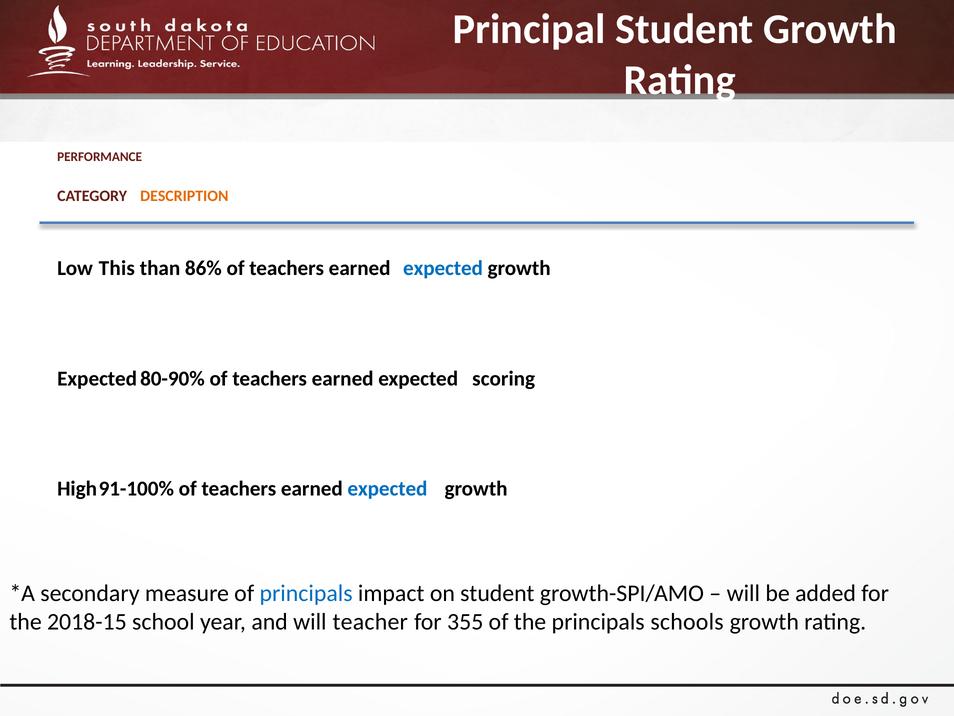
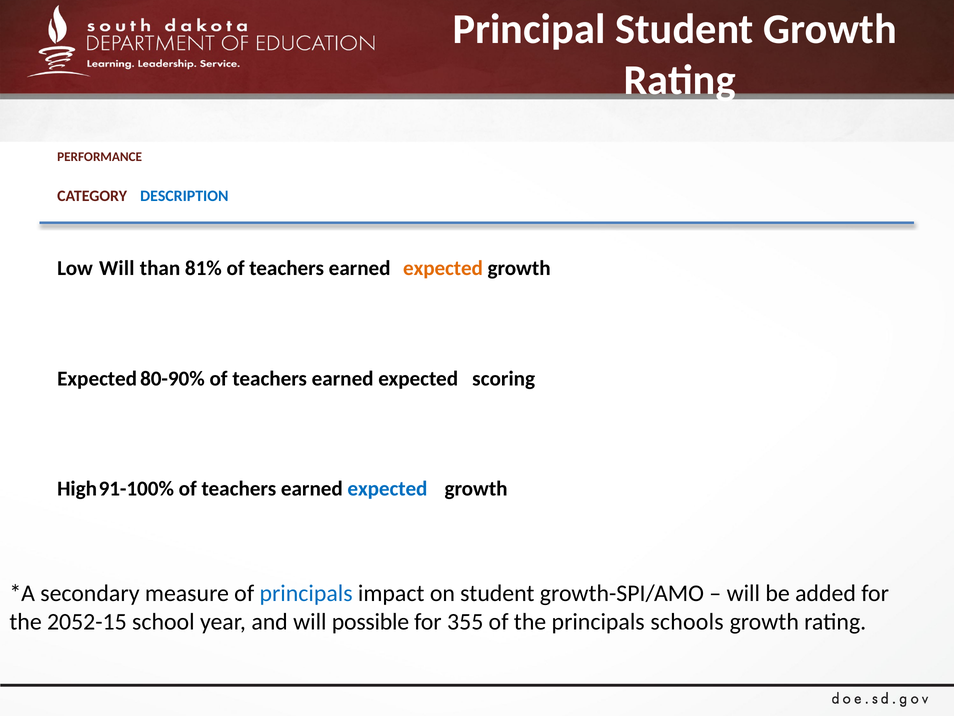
DESCRIPTION colour: orange -> blue (184, 196)
Low This: This -> Will (117, 268)
86%: 86% -> 81% (203, 268)
expected colour: blue -> orange (443, 268)
2018-15: 2018-15 -> 2052-15 (87, 622)
teacher: teacher -> possible (370, 622)
